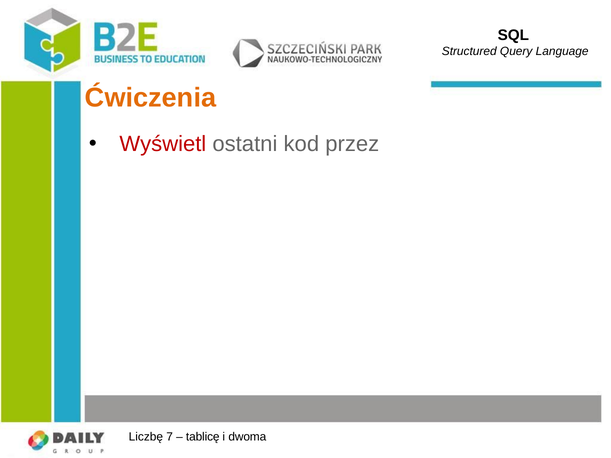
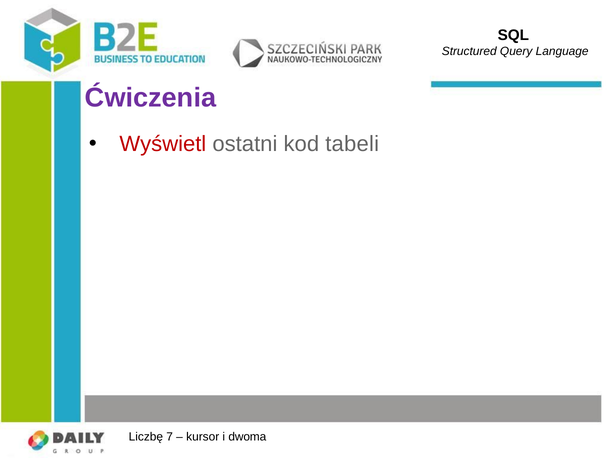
Ćwiczenia colour: orange -> purple (151, 98)
przez: przez -> tabeli (352, 144)
tablicę: tablicę -> kursor (203, 437)
